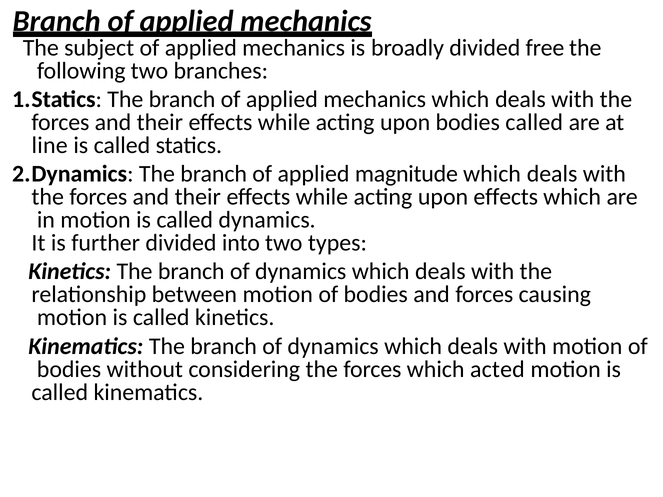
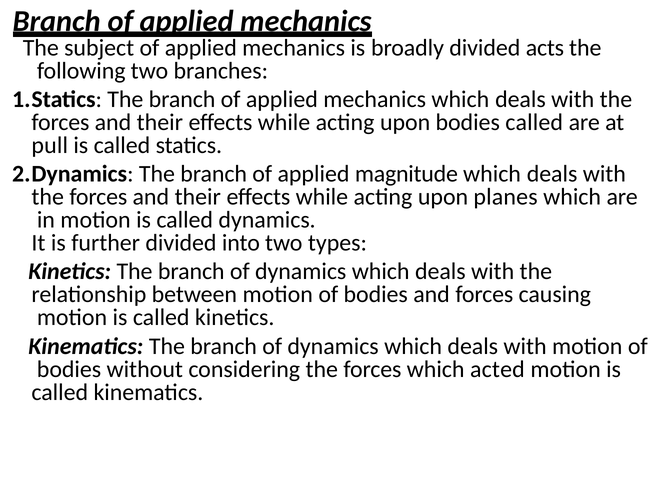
free: free -> acts (545, 48)
line: line -> pull (50, 145)
upon effects: effects -> planes (506, 197)
